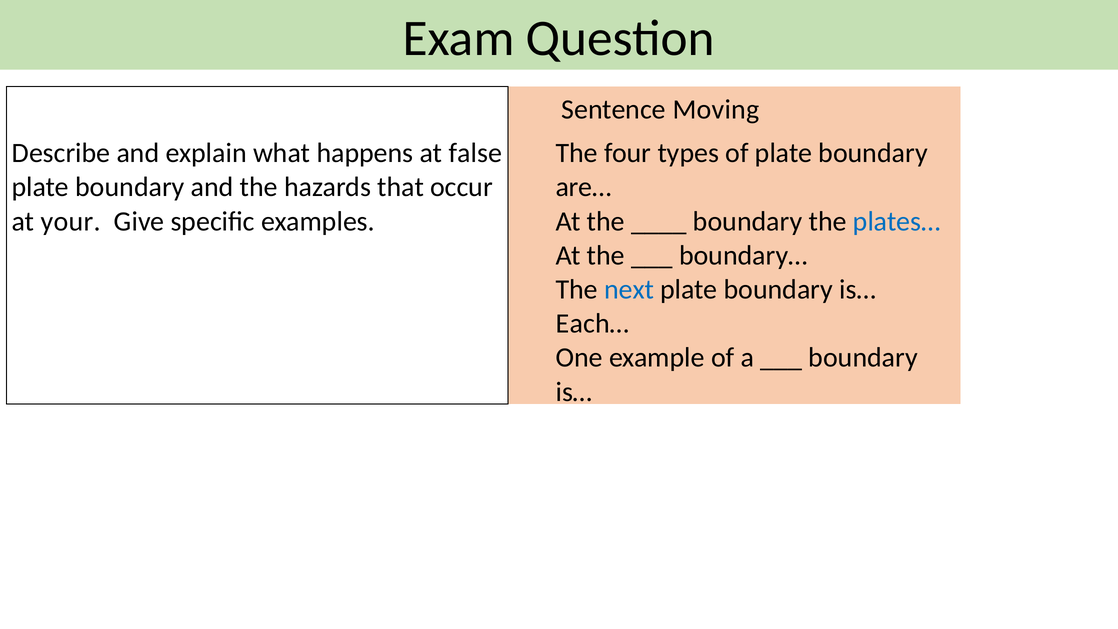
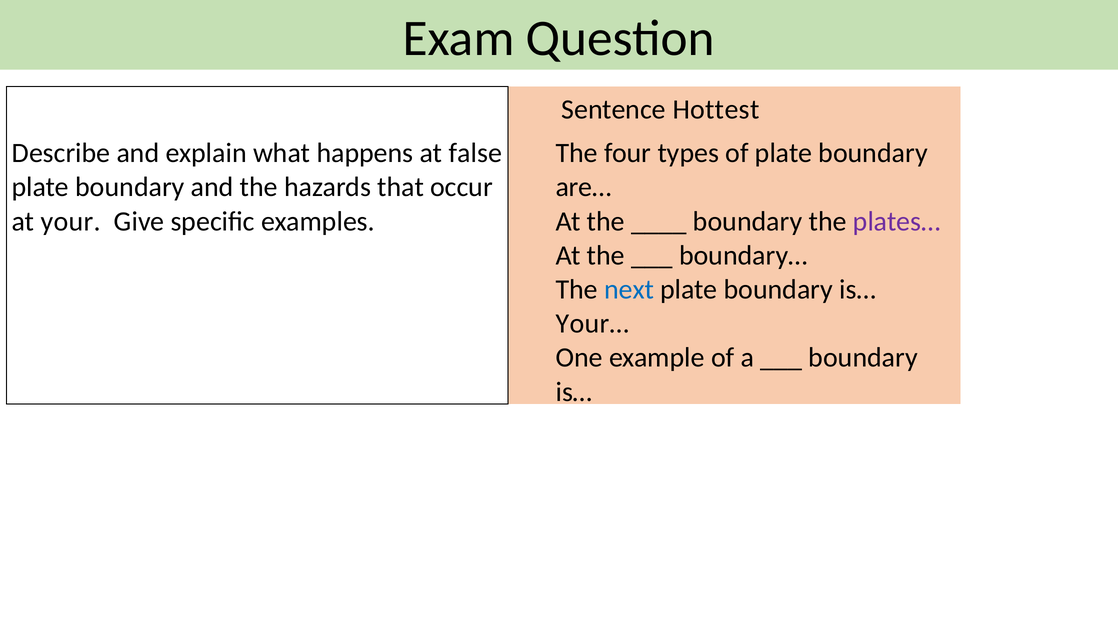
Moving: Moving -> Hottest (716, 110)
plates… colour: blue -> purple (897, 221)
Each…: Each… -> Your… (592, 324)
